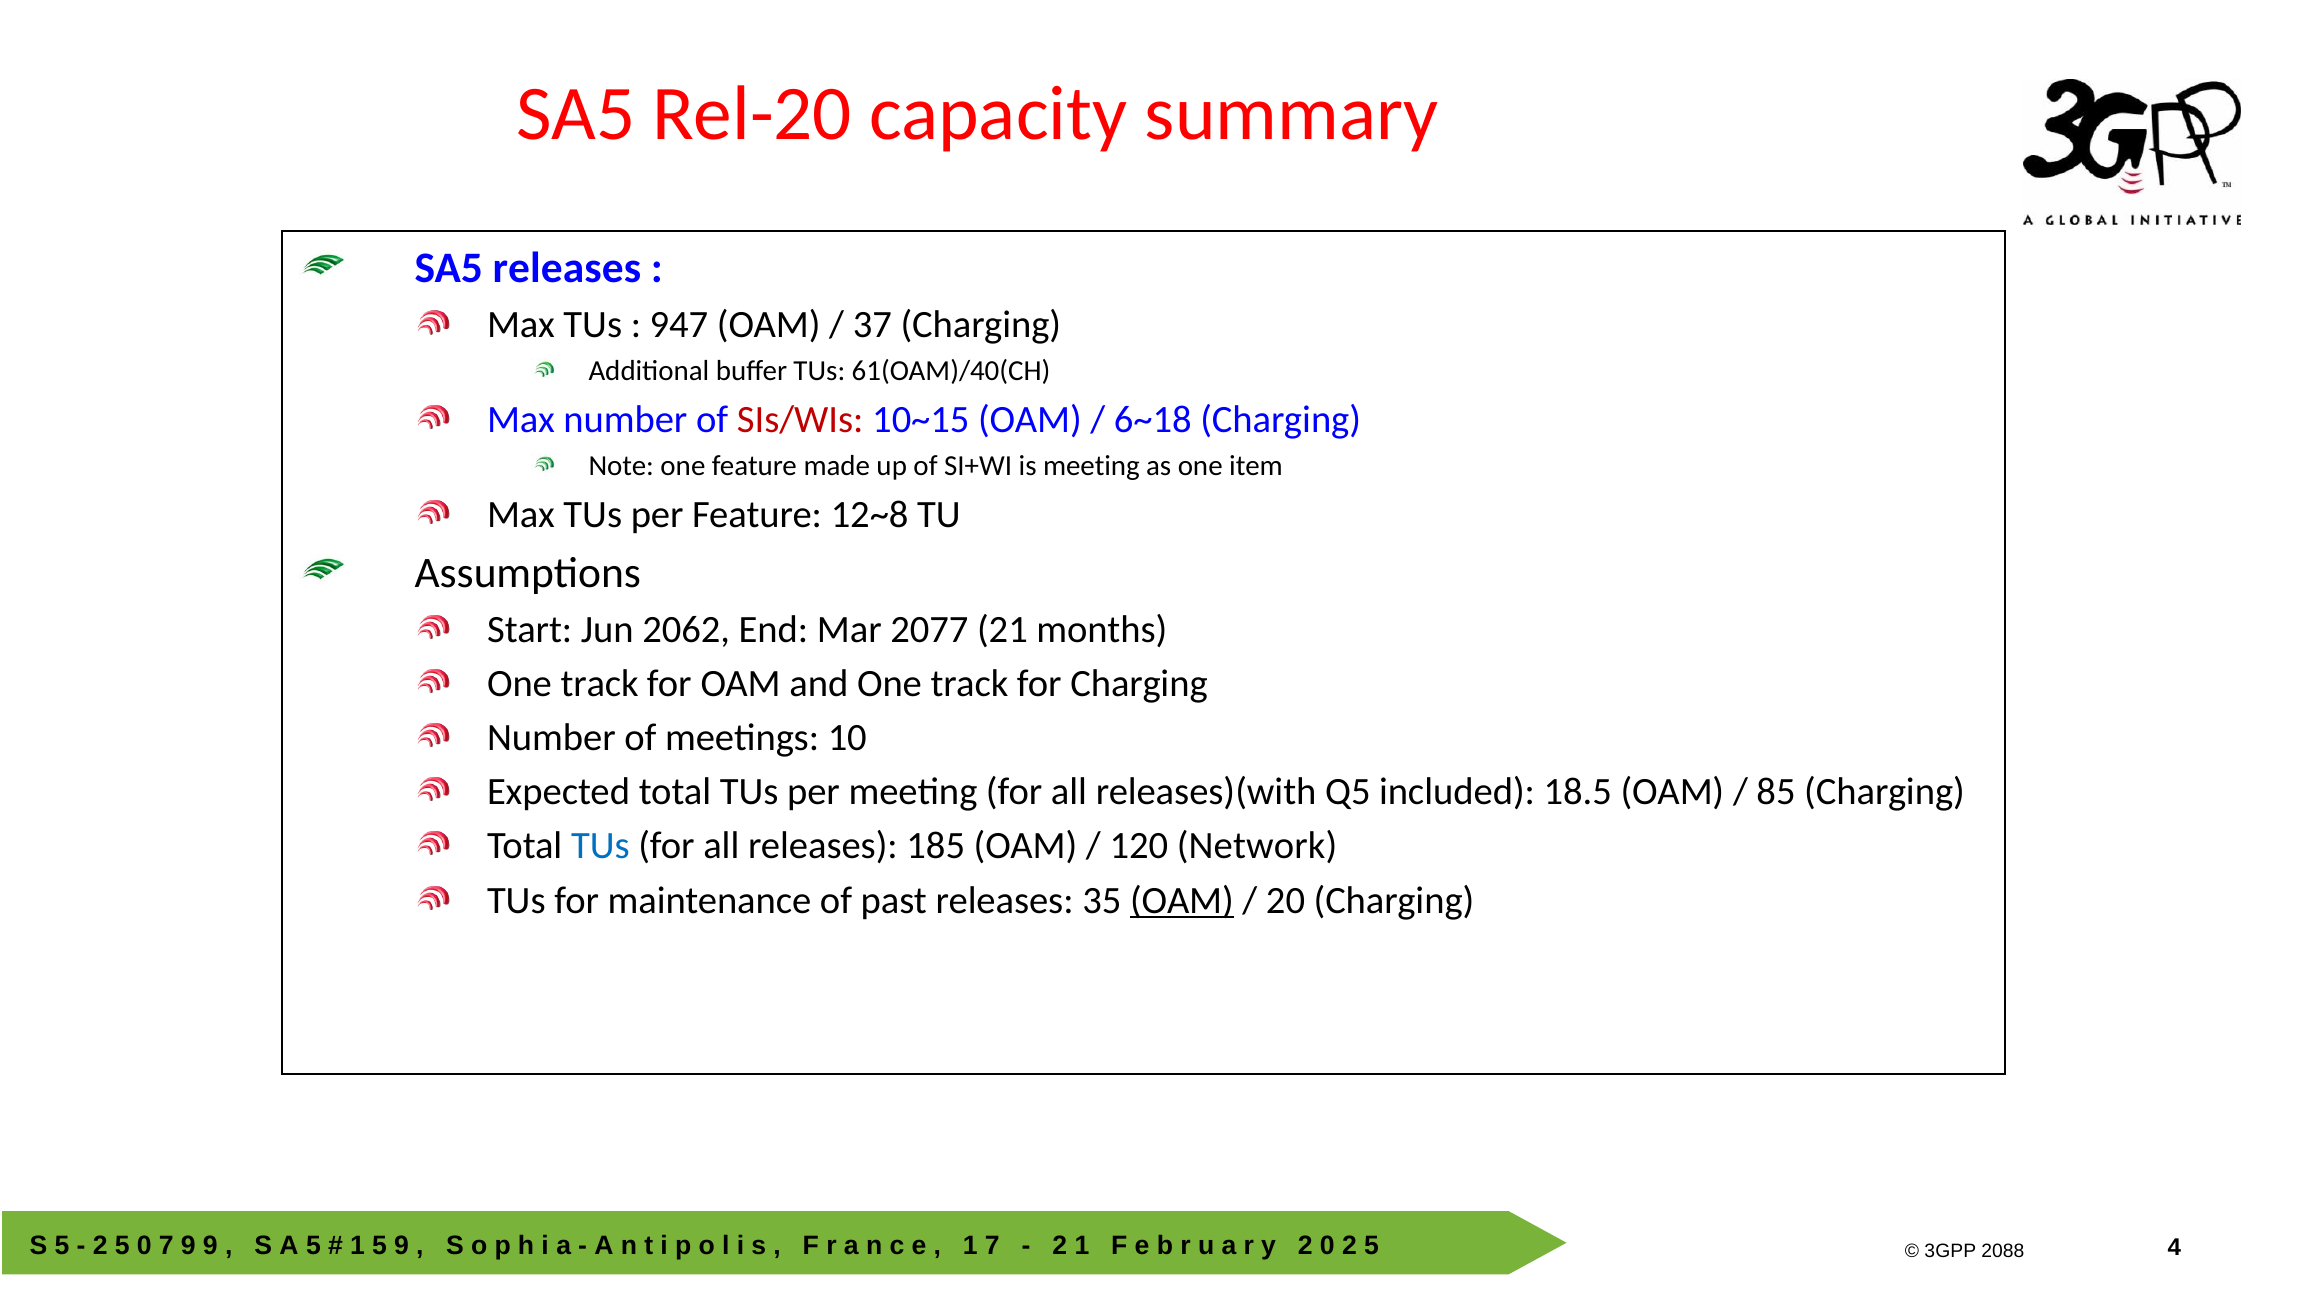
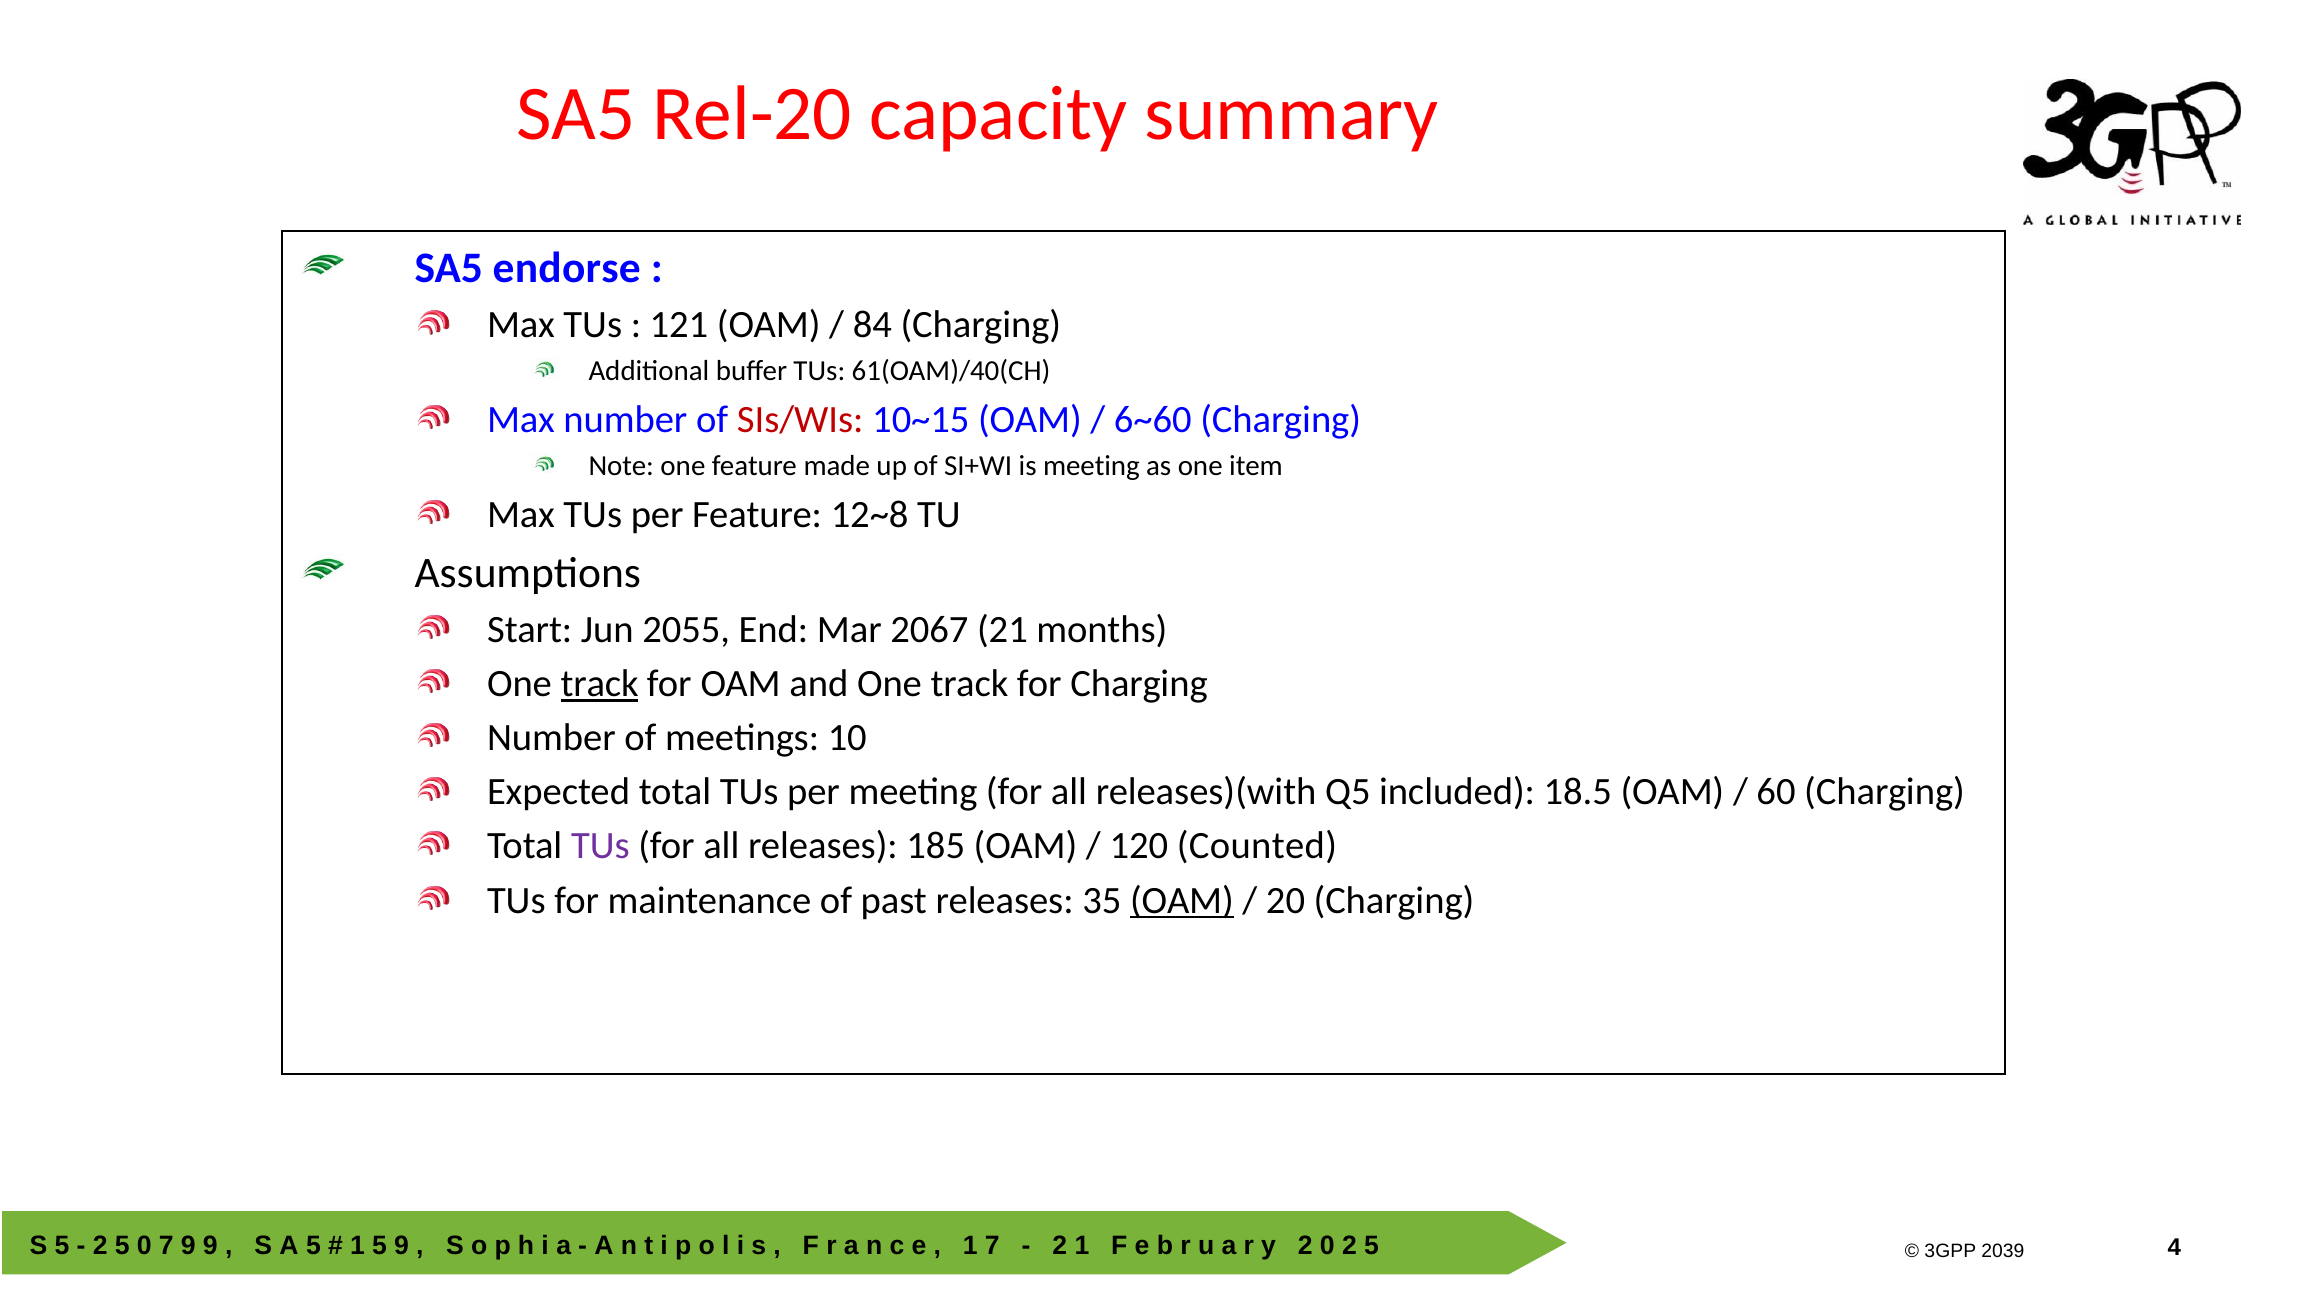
SA5 releases: releases -> endorse (567, 268)
947: 947 -> 121 (679, 325)
37: 37 -> 84 (872, 325)
6~18: 6~18 -> 6~60 (1153, 420)
2062: 2062 -> 2055 (686, 629)
2077: 2077 -> 2067 (929, 629)
track underline: none -> present (600, 684)
85: 85 -> 60 (1776, 792)
TUs colour: blue -> purple (600, 846)
Network: Network -> Counted (1257, 846)
2088: 2088 -> 2039 (2003, 1251)
